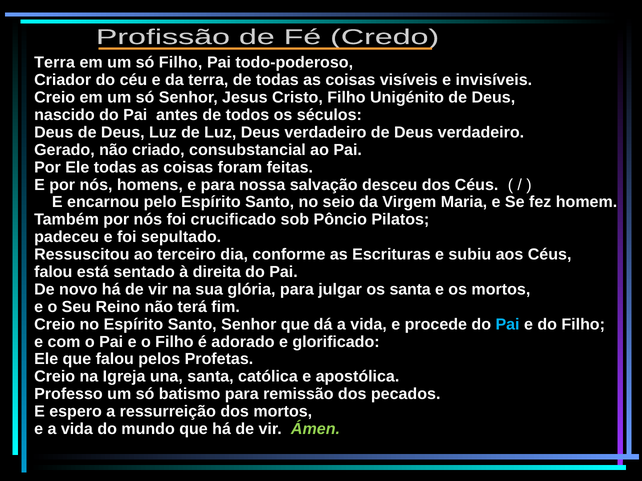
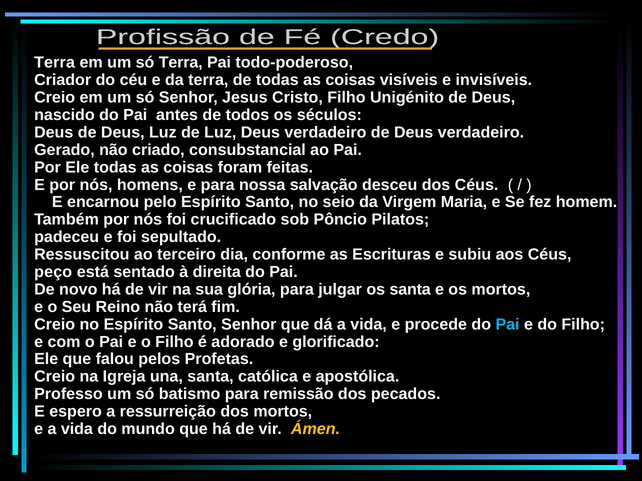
só Filho: Filho -> Terra (181, 63)
falou: falou -> peço (53, 272)
Ámen colour: light green -> yellow (315, 429)
